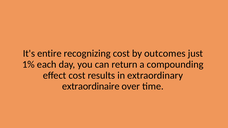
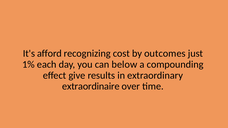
entire: entire -> afford (49, 54)
return: return -> below (124, 65)
effect cost: cost -> give (77, 75)
